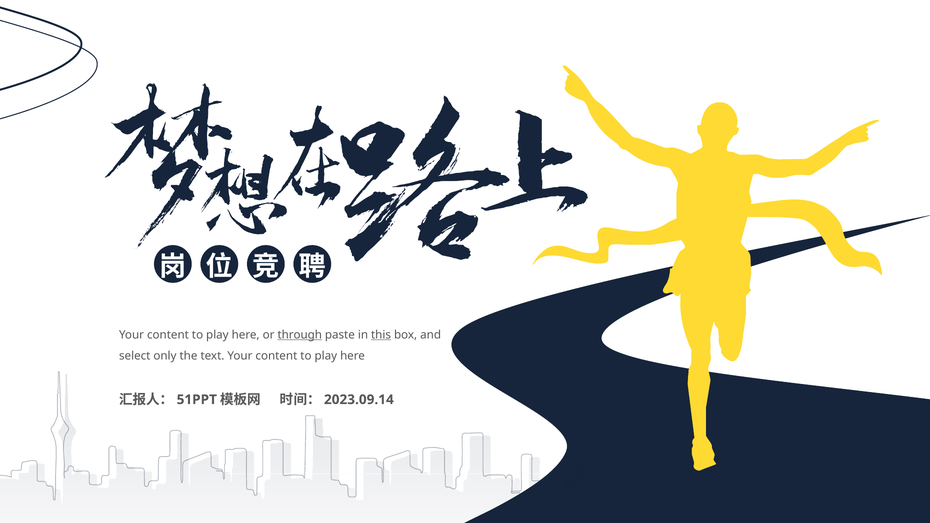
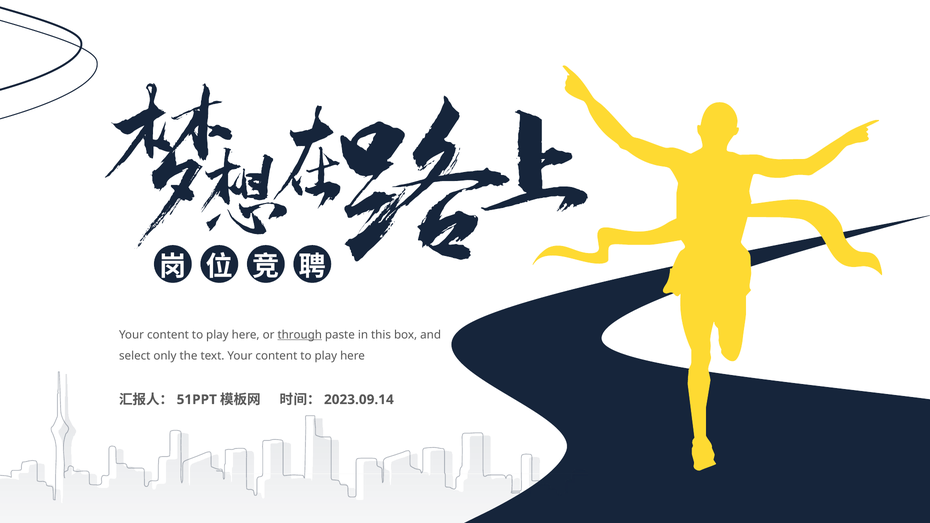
this underline: present -> none (381, 335)
